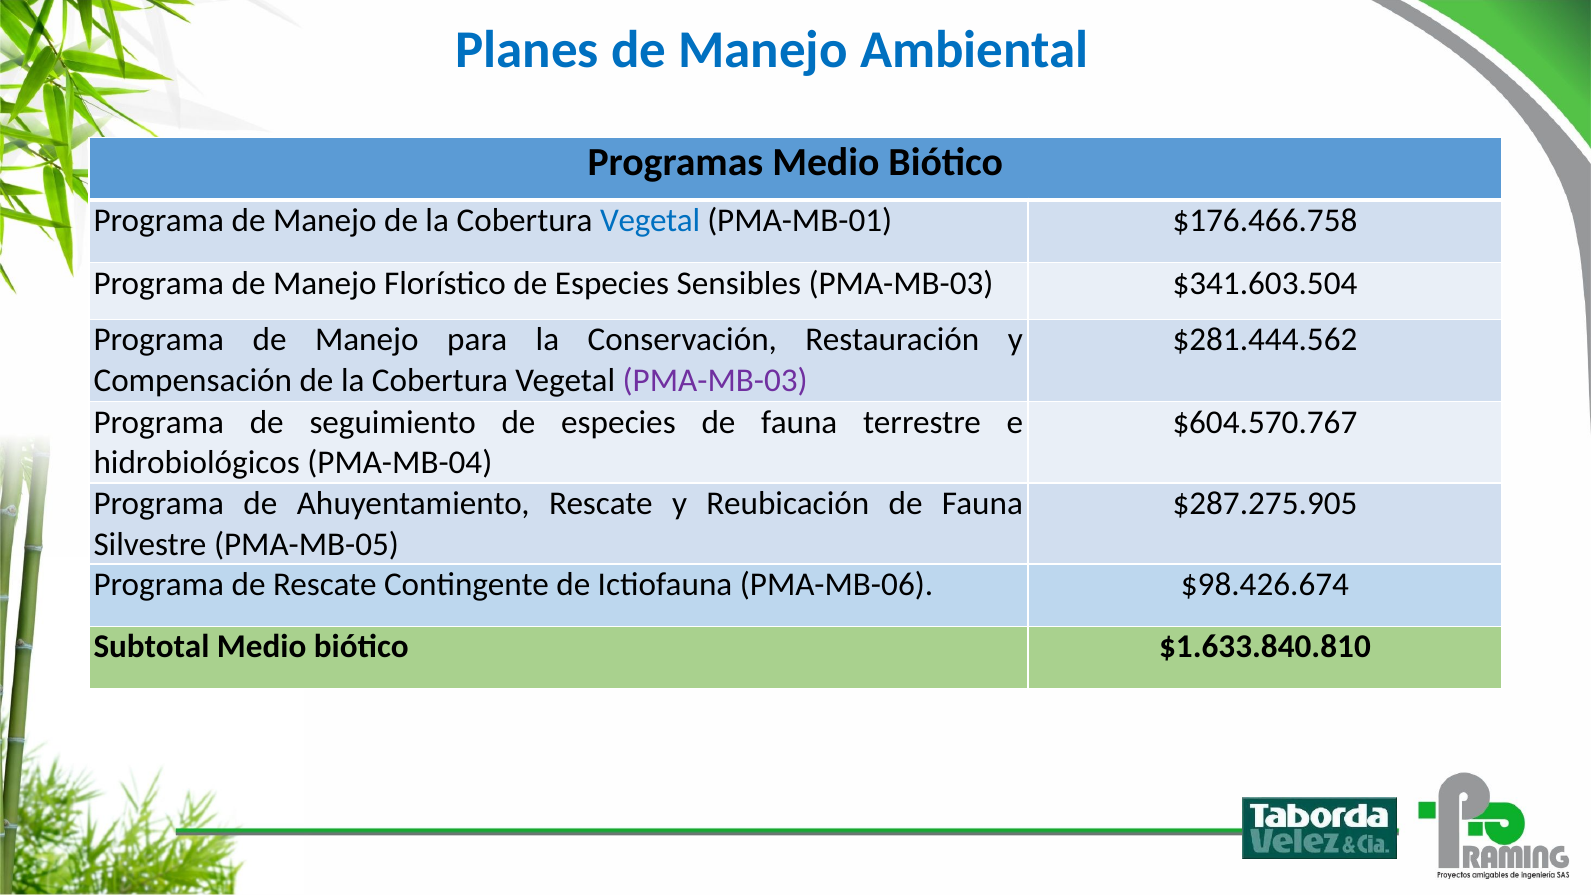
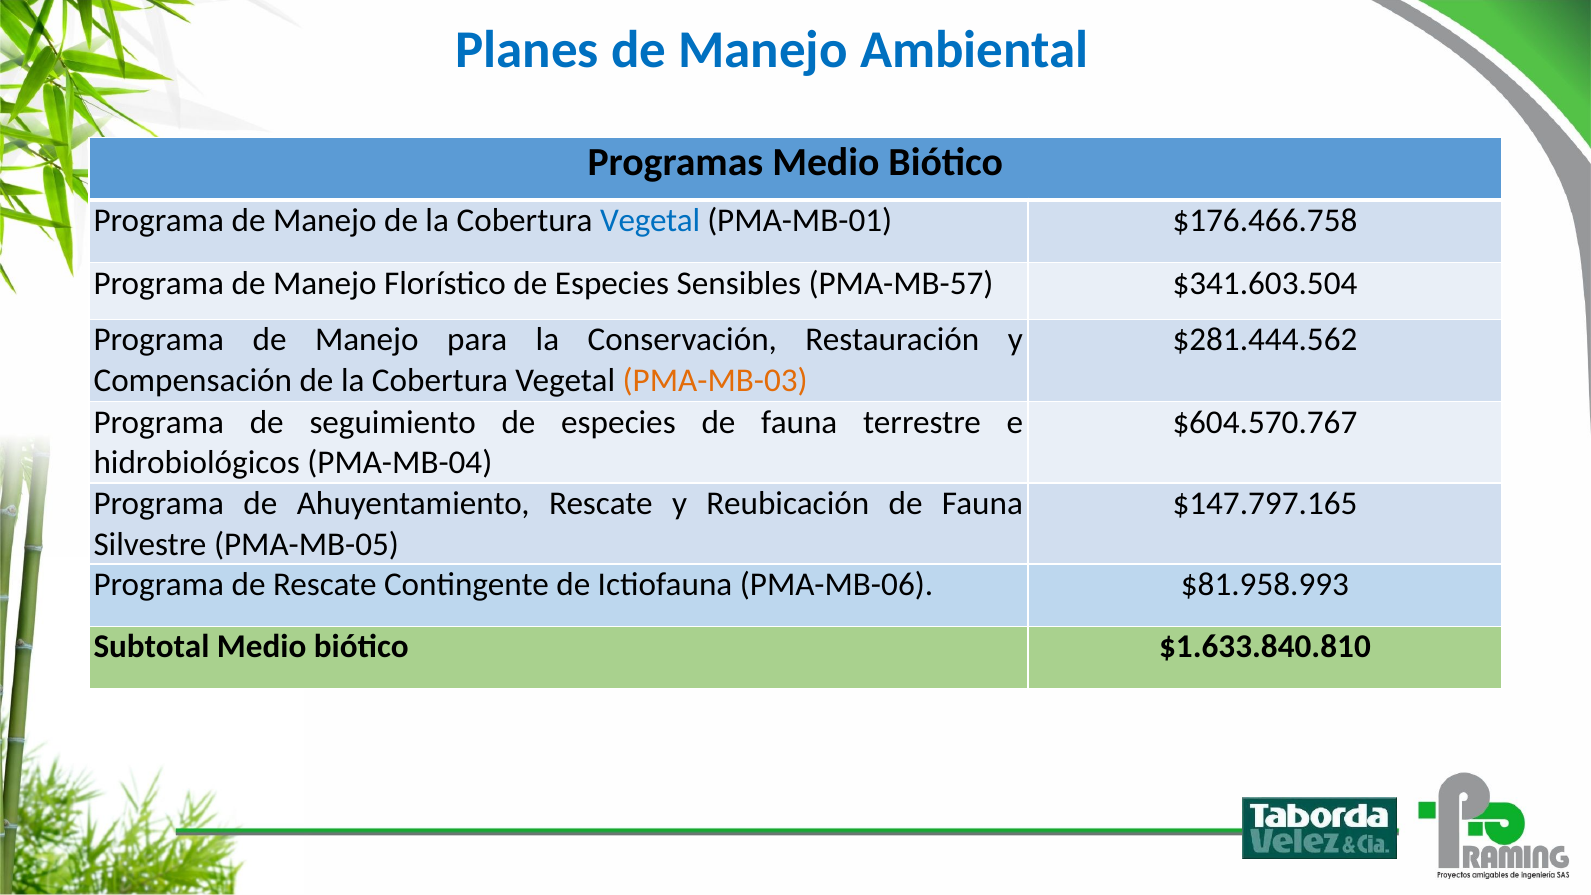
Sensibles PMA-MB-03: PMA-MB-03 -> PMA-MB-57 (901, 283)
PMA-MB-03 colour: purple -> orange (715, 381)
$287.275.905: $287.275.905 -> $147.797.165 (1265, 504)
$98.426.674: $98.426.674 -> $81.958.993 (1265, 585)
